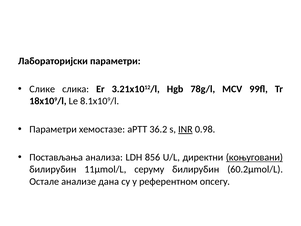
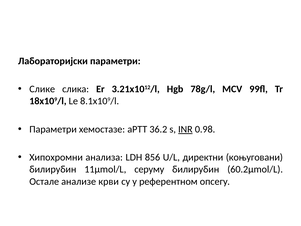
Постављања: Постављања -> Хипохромни (56, 157)
коњуговани underline: present -> none (254, 157)
дана: дана -> крви (109, 181)
